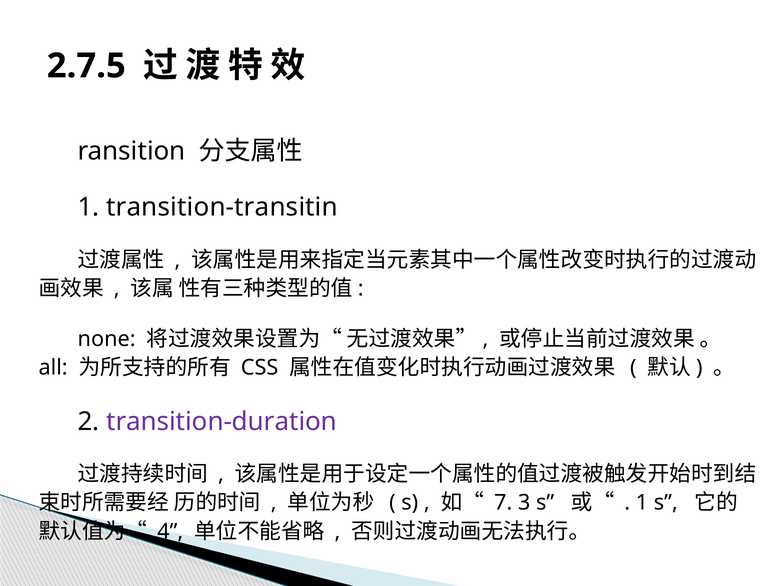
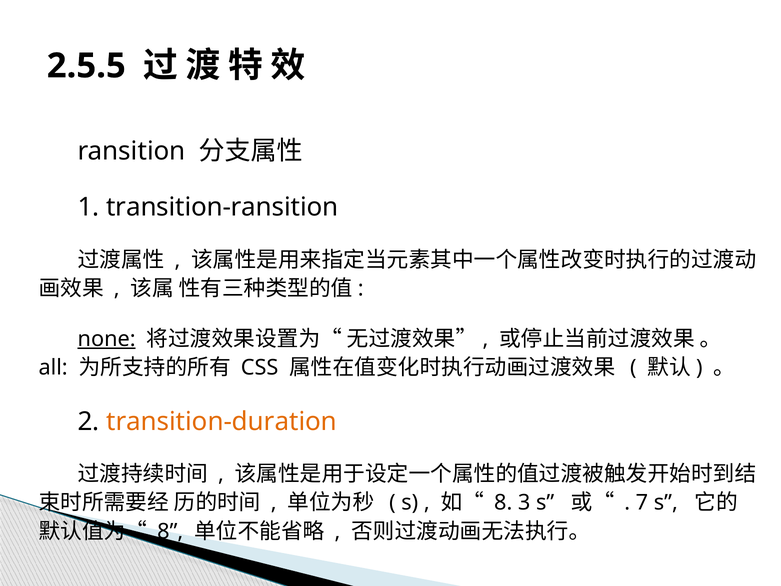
2.7.5: 2.7.5 -> 2.5.5 (86, 66)
transition-transitin: transition-transitin -> transition-ransition (222, 207)
none underline: none -> present (107, 339)
transition-duration colour: purple -> orange (222, 421)
7: 7 -> 8 (503, 502)
1: 1 -> 7 (642, 502)
4: 4 -> 8 (170, 531)
